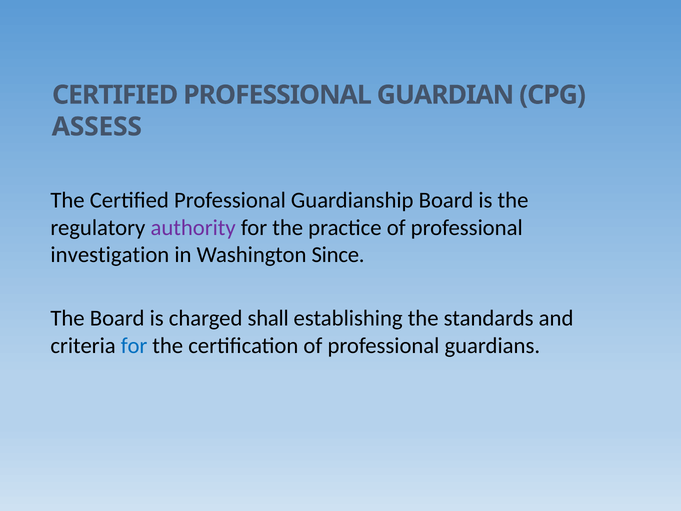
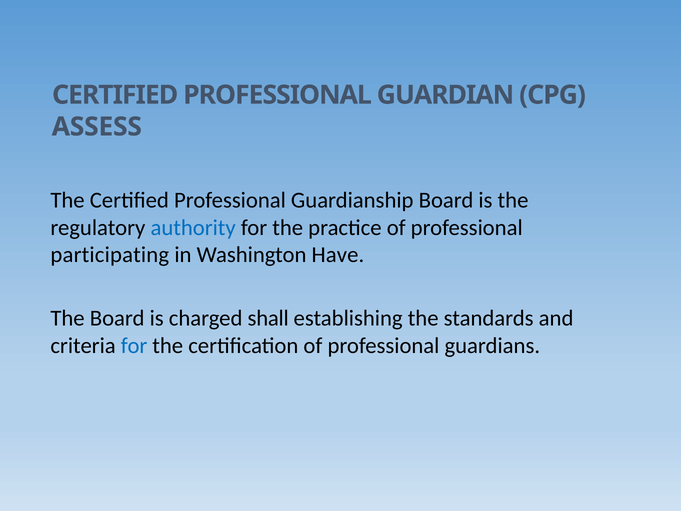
authority colour: purple -> blue (193, 227)
investigation: investigation -> participating (110, 255)
Since: Since -> Have (338, 255)
